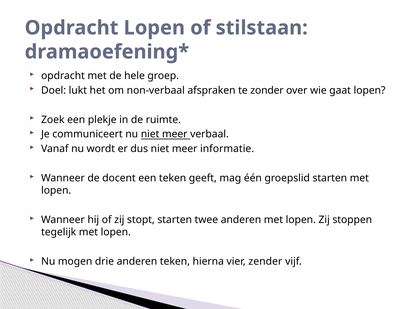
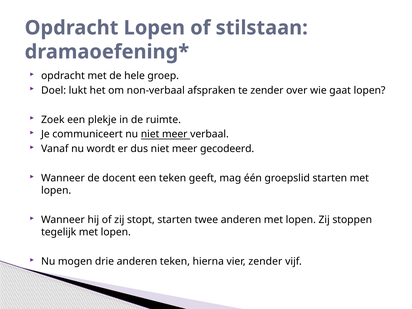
te zonder: zonder -> zender (267, 90)
informatie: informatie -> gecodeerd (227, 149)
